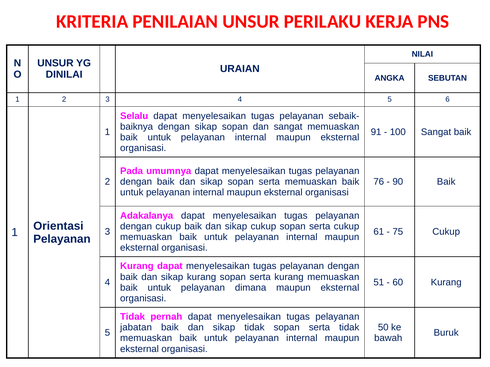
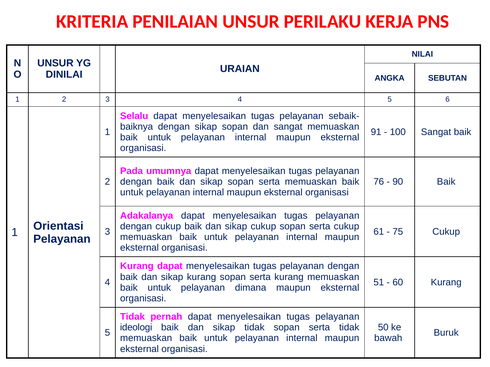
jabatan: jabatan -> ideologi (136, 328)
